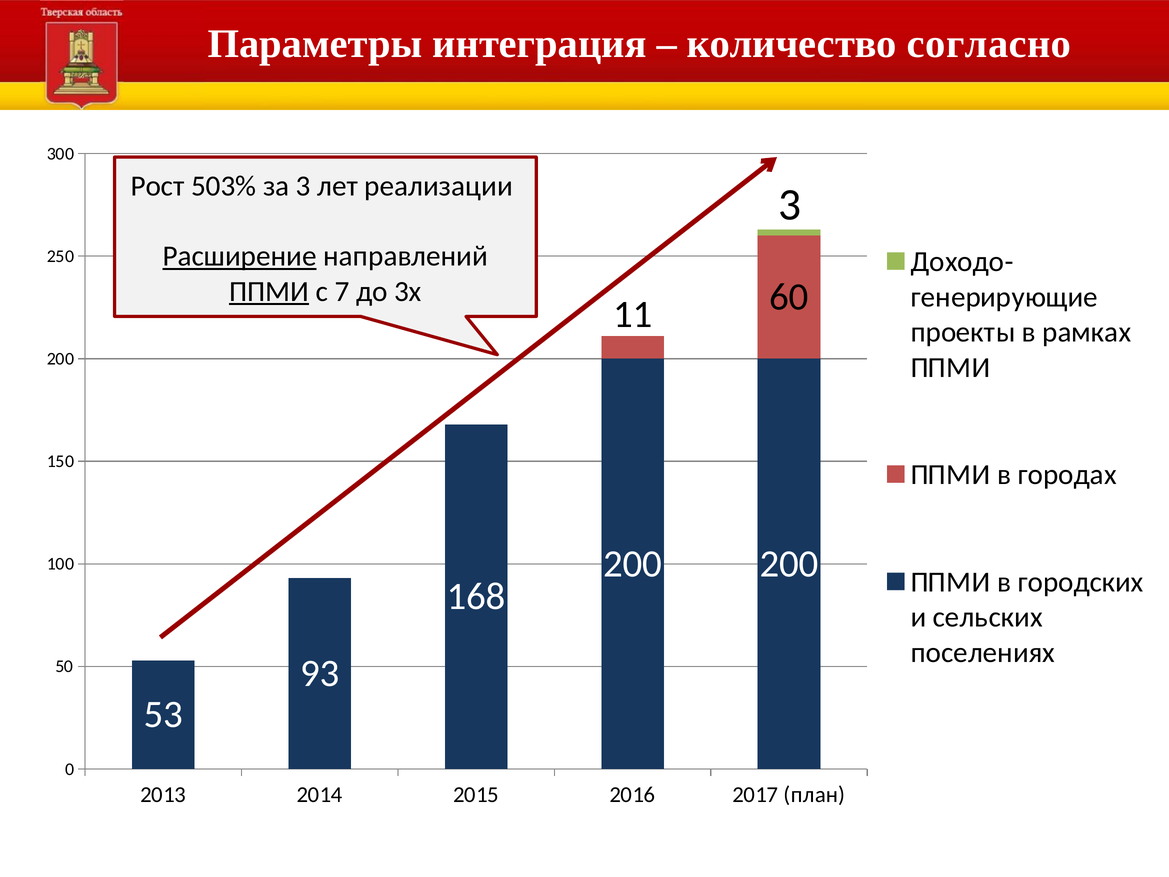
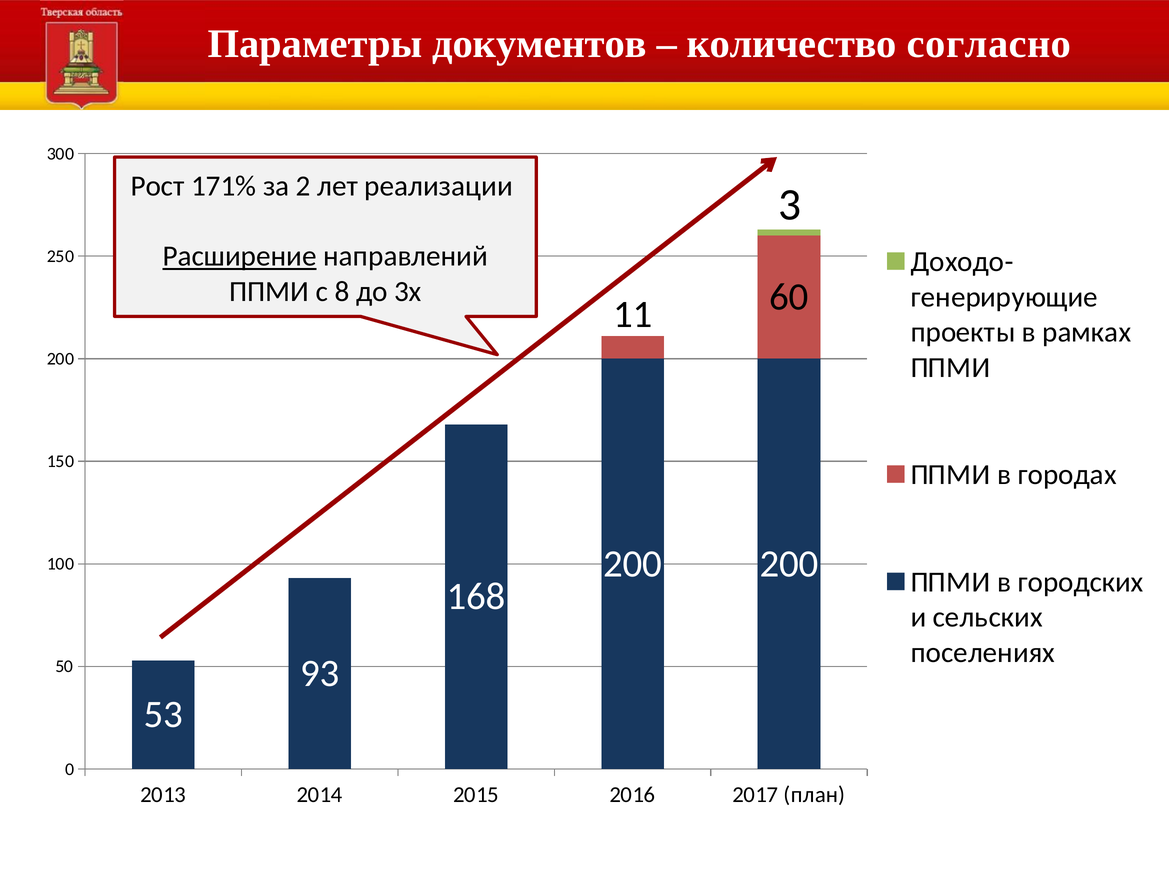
интеграция: интеграция -> документов (540, 44)
503%: 503% -> 171% (224, 186)
за 3: 3 -> 2 (303, 186)
ППМИ underline: present -> none (269, 291)
7: 7 -> 8 (342, 291)
